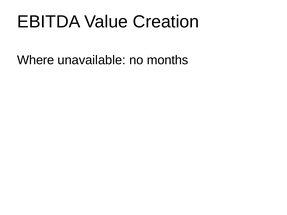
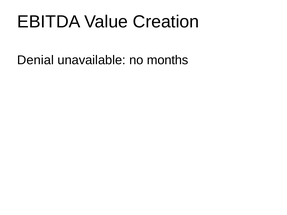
Where: Where -> Denial (36, 60)
